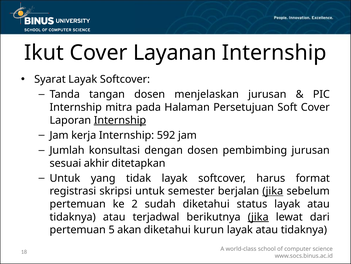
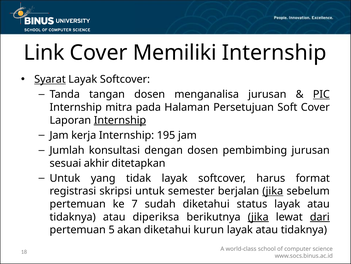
Ikut: Ikut -> Link (44, 53)
Layanan: Layanan -> Memiliki (175, 53)
Syarat underline: none -> present (50, 79)
menjelaskan: menjelaskan -> menganalisa (207, 94)
PIC underline: none -> present (321, 94)
592: 592 -> 195 (166, 135)
2: 2 -> 7 (135, 203)
terjadwal: terjadwal -> diperiksa (156, 216)
dari underline: none -> present (320, 216)
